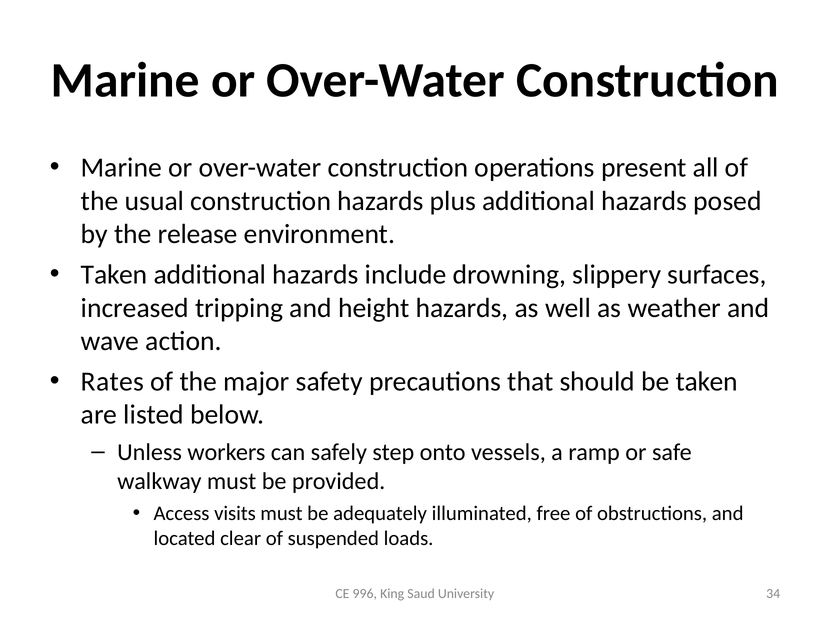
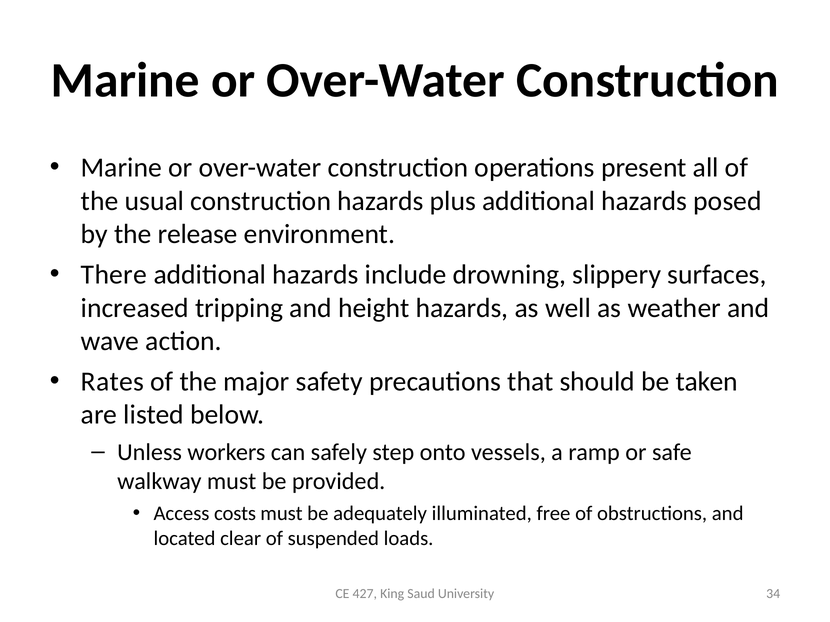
Taken: Taken -> There (114, 275)
visits: visits -> costs (235, 514)
996: 996 -> 427 (365, 594)
